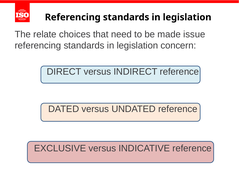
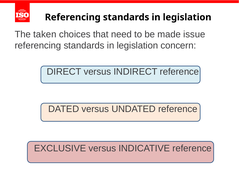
relate: relate -> taken (45, 34)
